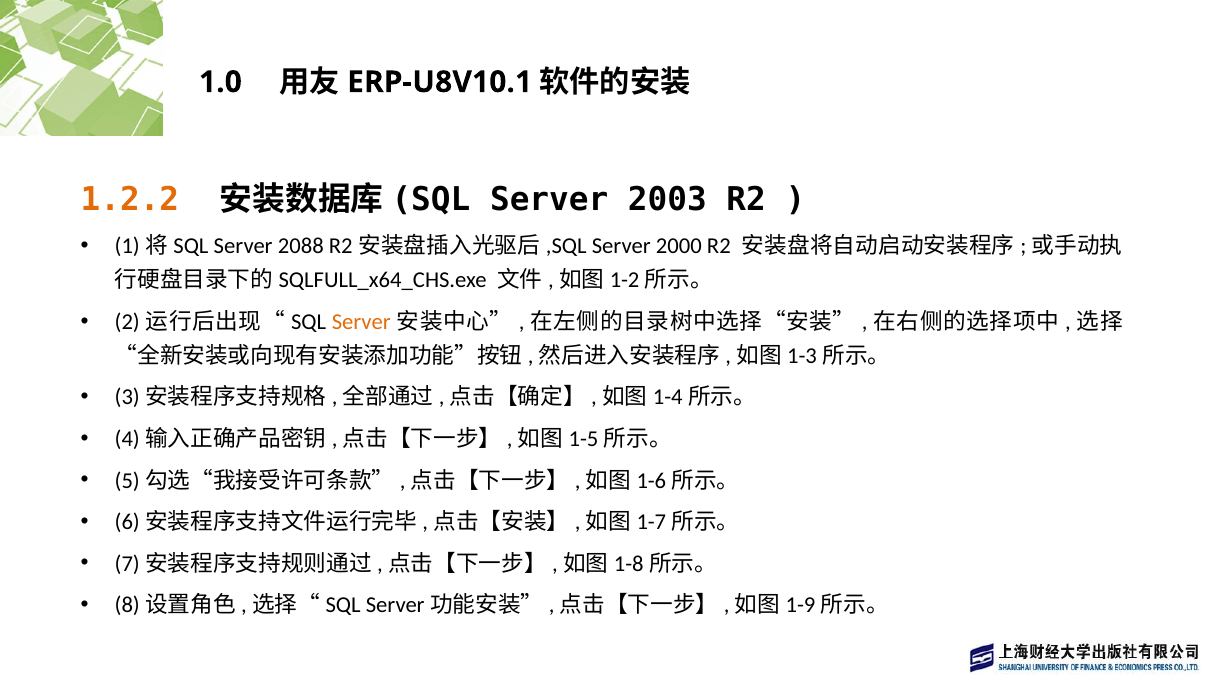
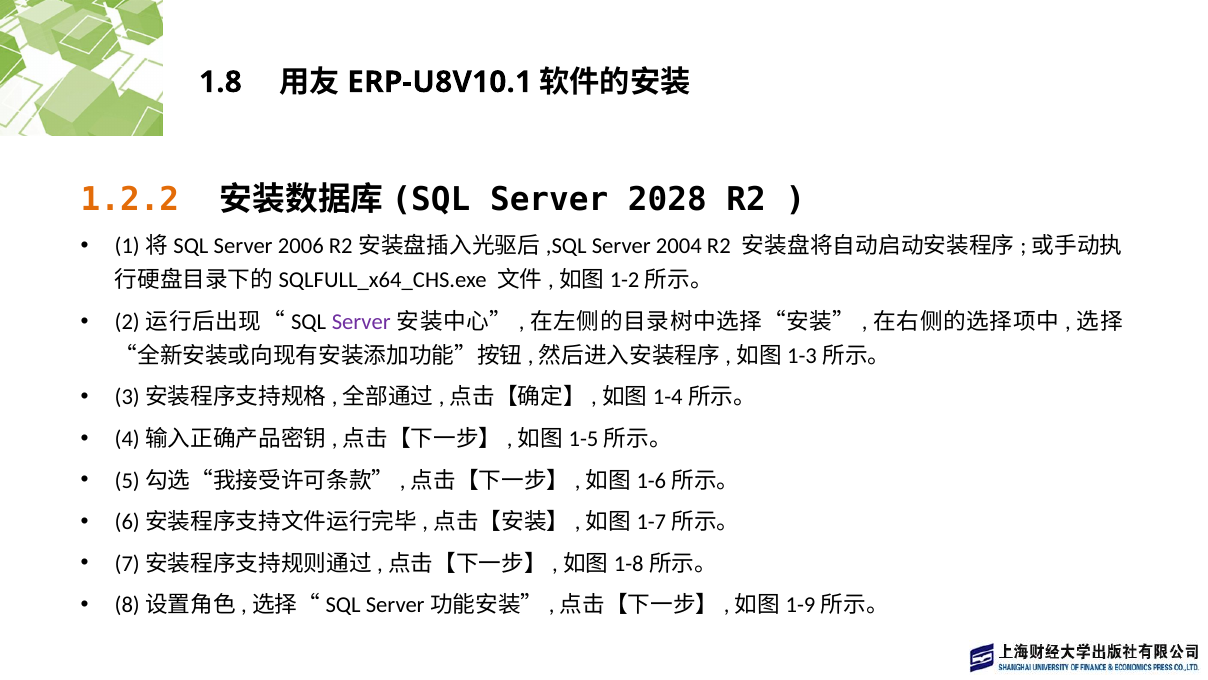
1.0: 1.0 -> 1.8 (220, 82)
2003: 2003 -> 2028 (667, 199)
2088: 2088 -> 2006 (301, 246)
2000: 2000 -> 2004 (679, 246)
Server colour: orange -> purple (361, 322)
